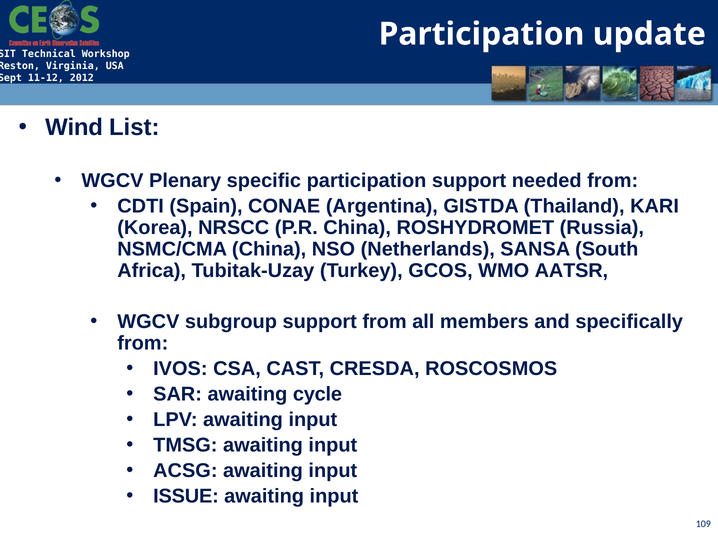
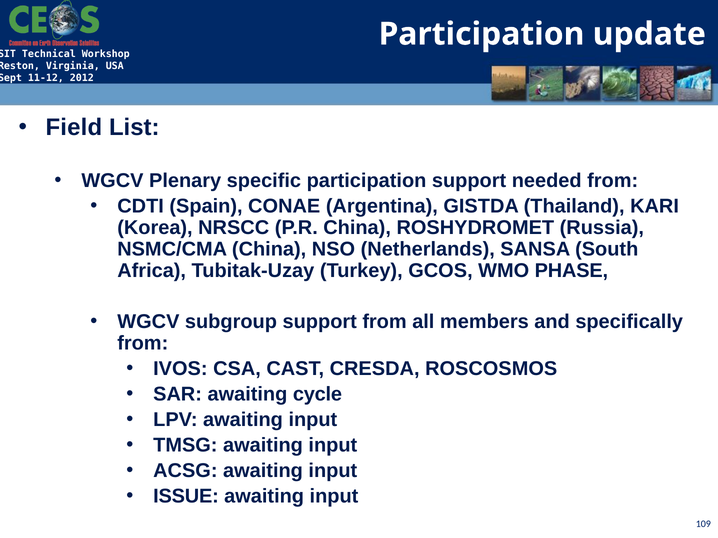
Wind: Wind -> Field (74, 128)
AATSR: AATSR -> PHASE (571, 271)
